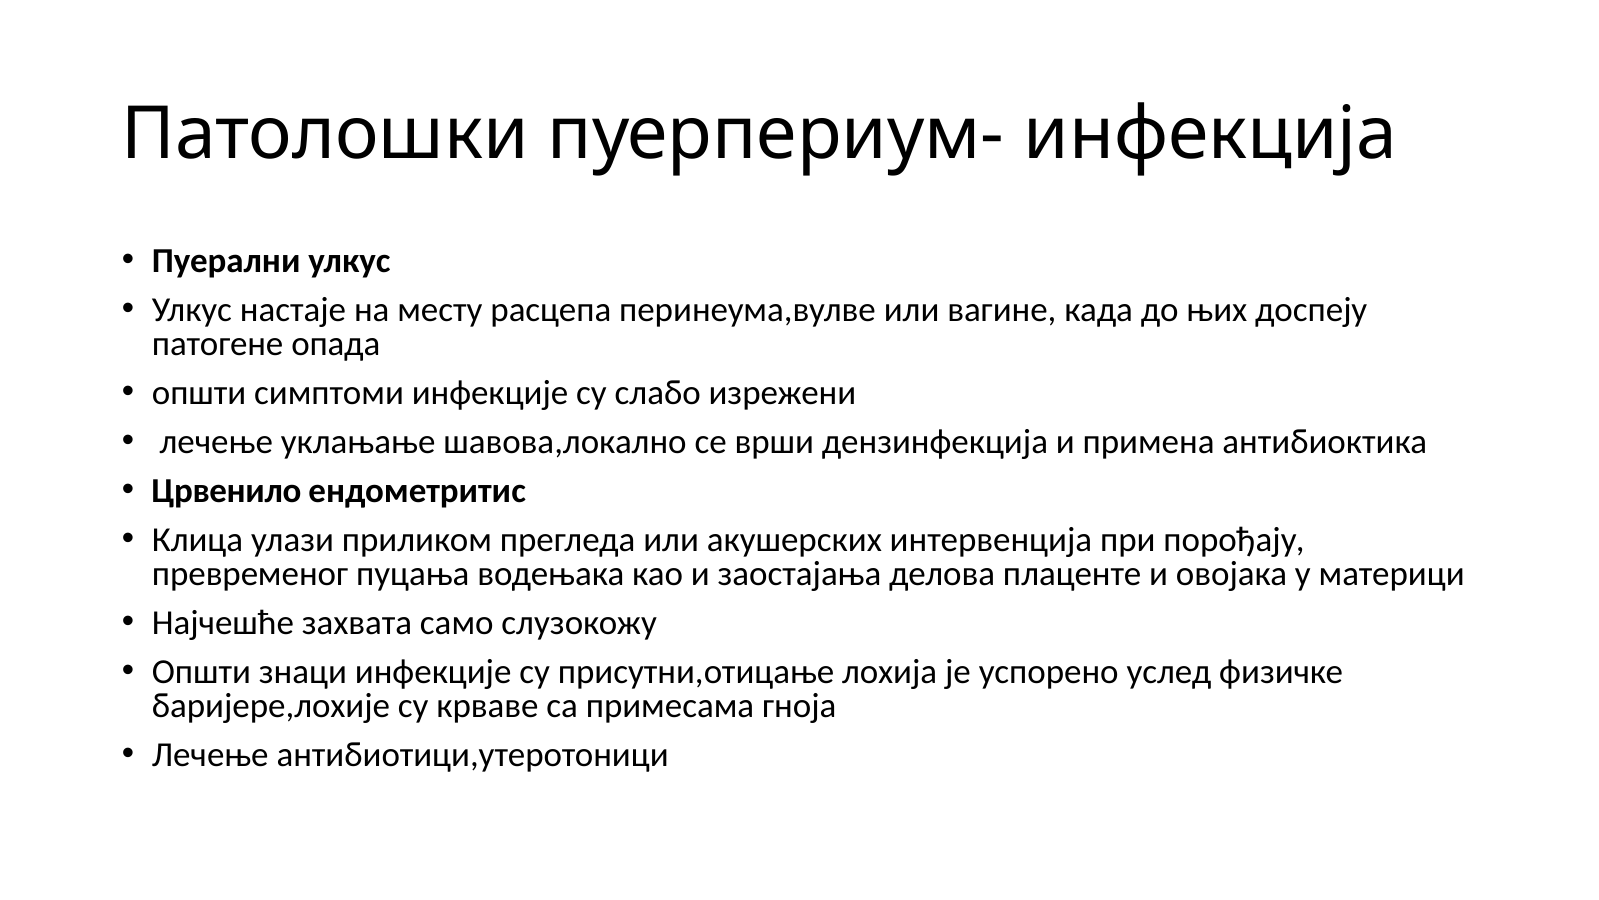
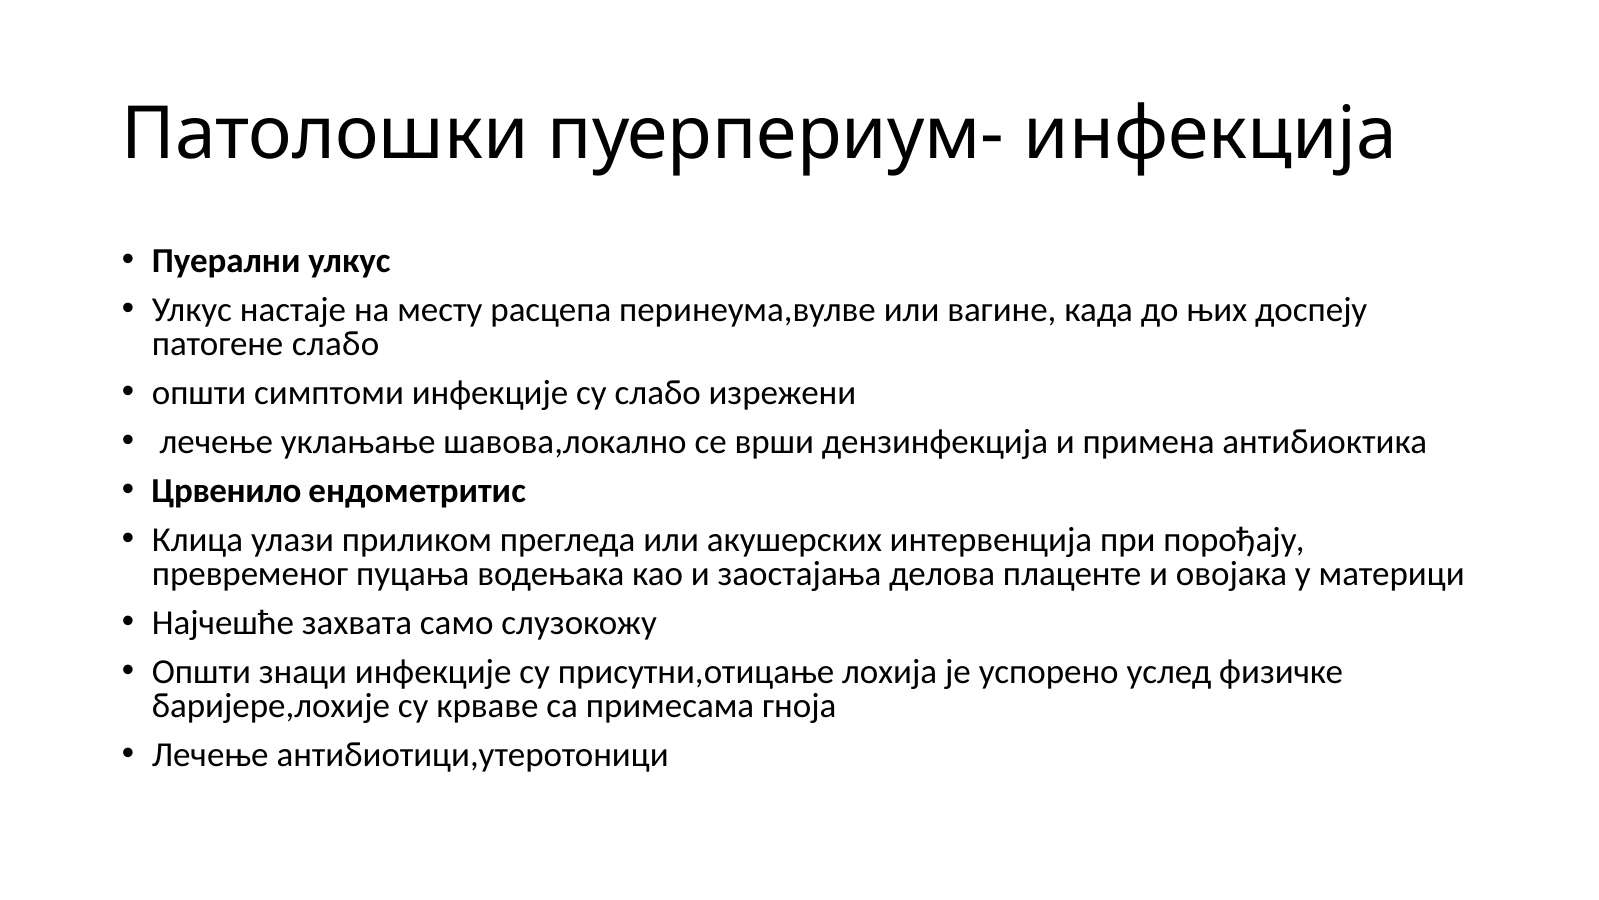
патогене опада: опада -> слабо (336, 344)
